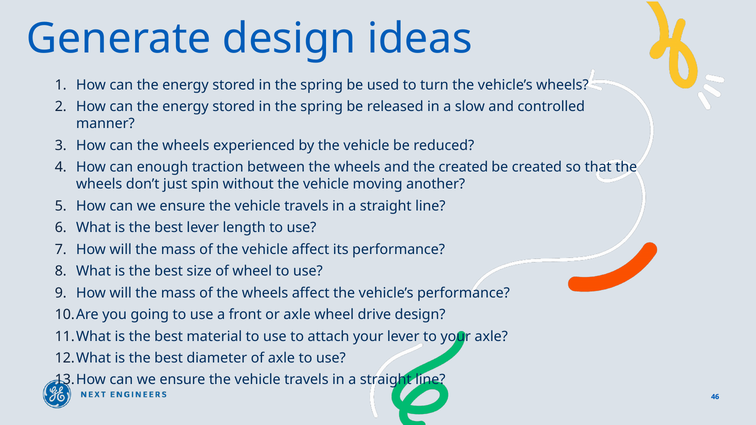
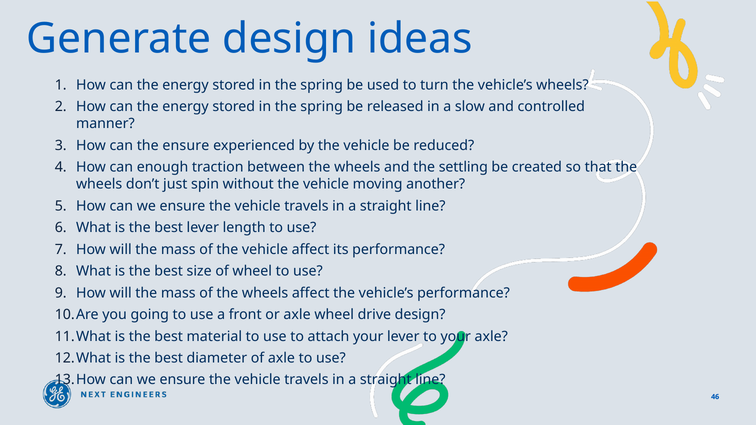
can the wheels: wheels -> ensure (186, 146)
the created: created -> settling (463, 167)
